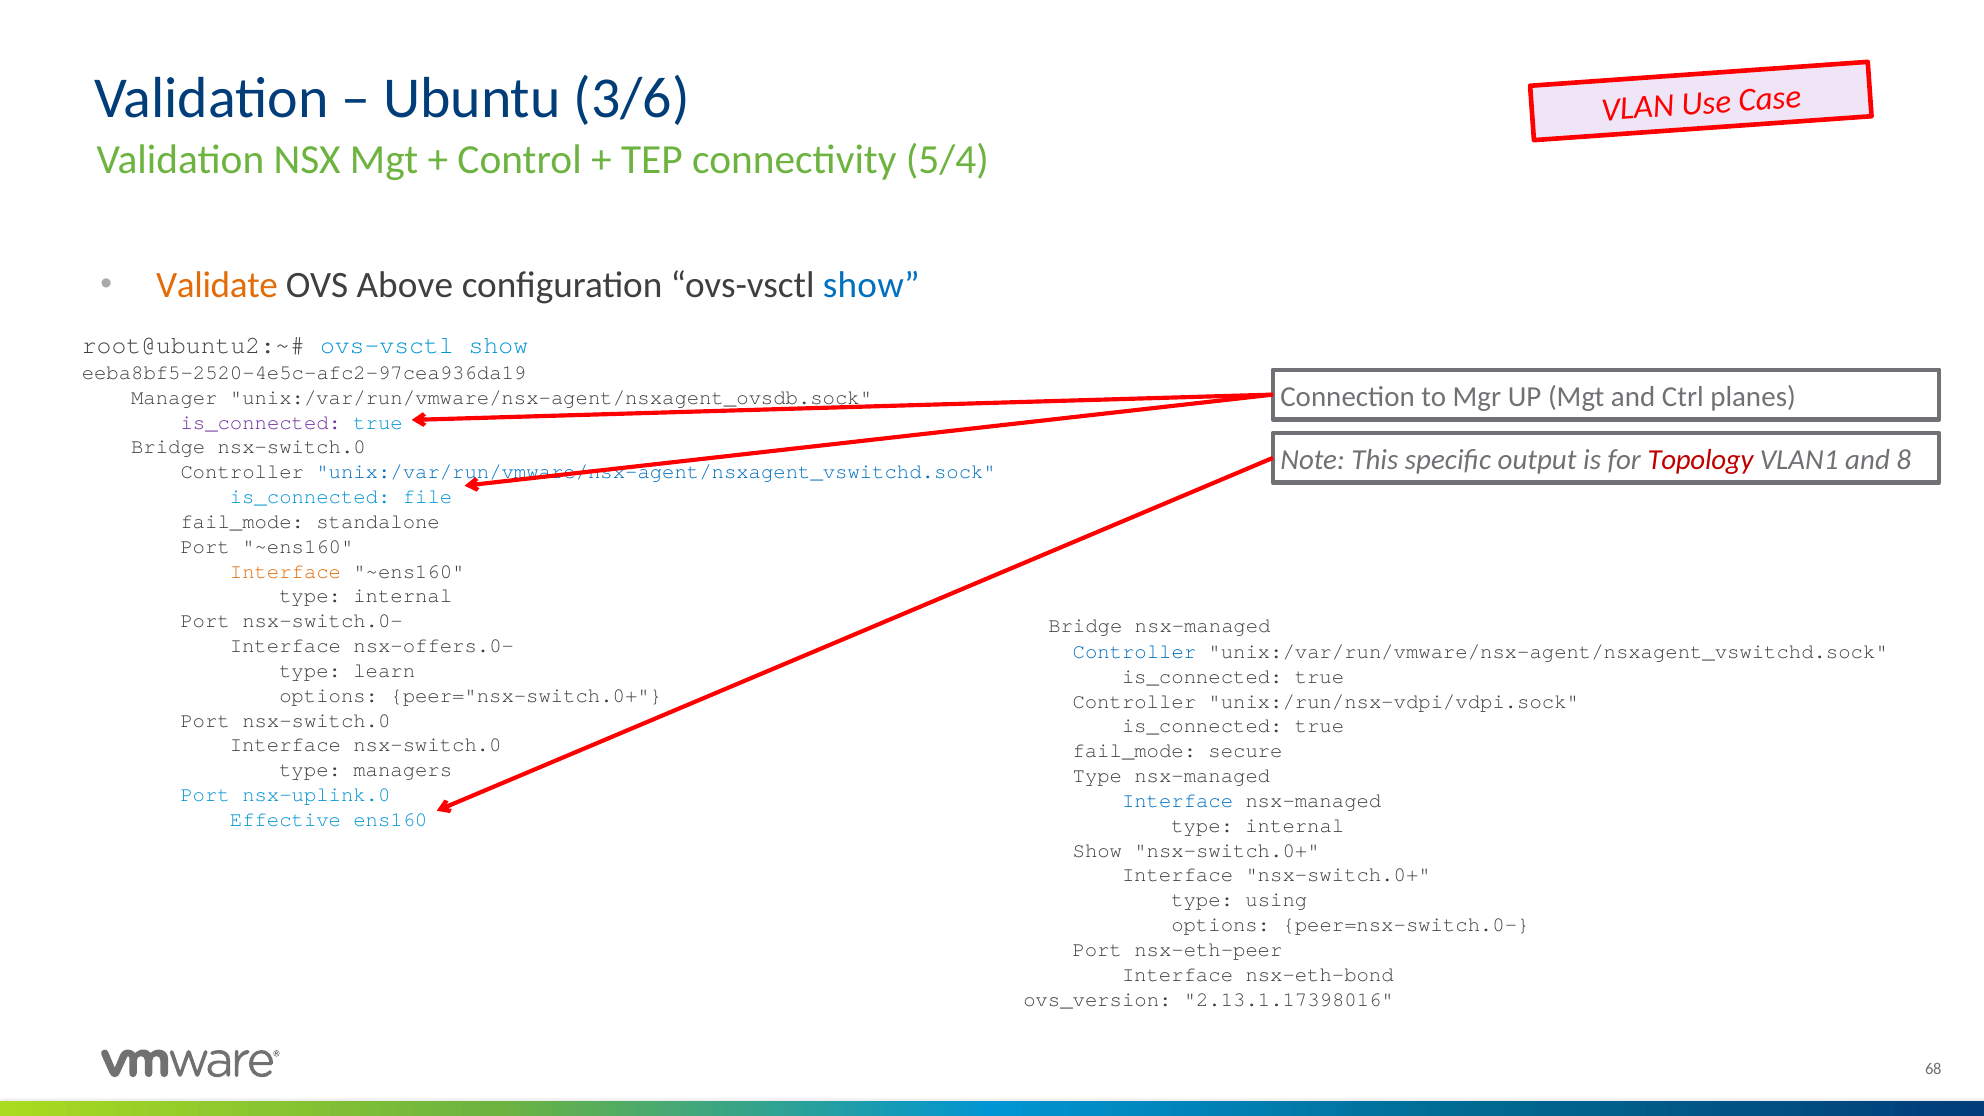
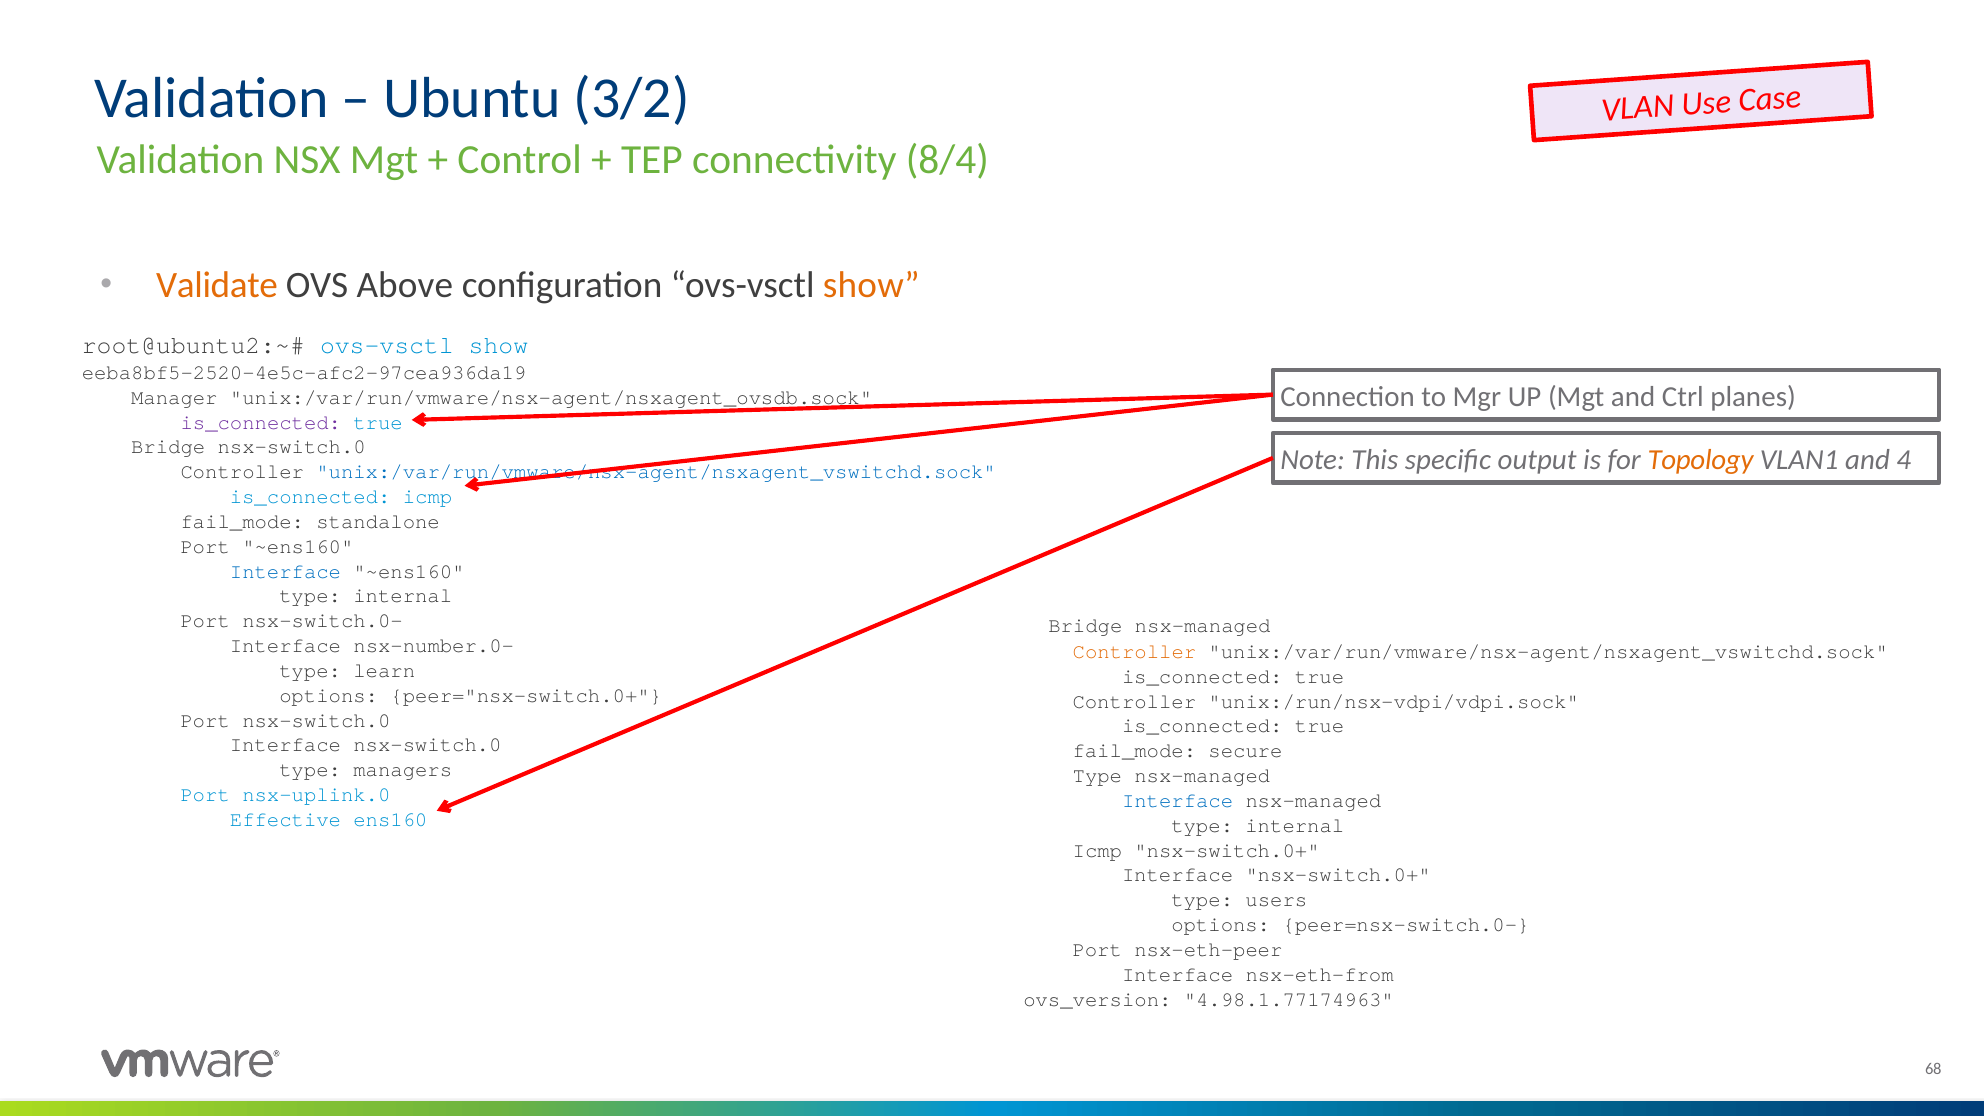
3/6: 3/6 -> 3/2 (632, 98)
5/4: 5/4 -> 8/4 (947, 160)
show colour: blue -> orange (871, 285)
Topology colour: red -> orange (1700, 460)
8: 8 -> 4 (1904, 460)
is_connected file: file -> icmp (428, 497)
Interface colour: orange -> blue (286, 571)
nsx-offers.0-: nsx-offers.0- -> nsx-number.0- (434, 646)
Controller colour: blue -> orange (1134, 652)
Show: Show -> Icmp (1097, 850)
using: using -> users (1276, 900)
nsx-eth-bond: nsx-eth-bond -> nsx-eth-from (1320, 975)
2.13.1.17398016: 2.13.1.17398016 -> 4.98.1.77174963 (1289, 1000)
